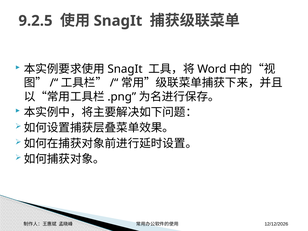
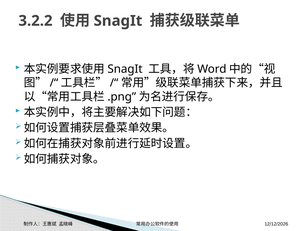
9.2.5: 9.2.5 -> 3.2.2 (35, 21)
